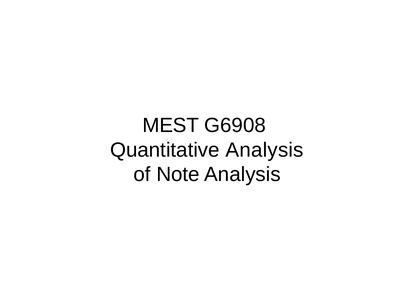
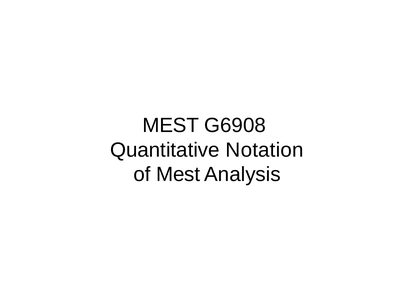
Quantitative Analysis: Analysis -> Notation (265, 150)
of Note: Note -> Mest (178, 175)
